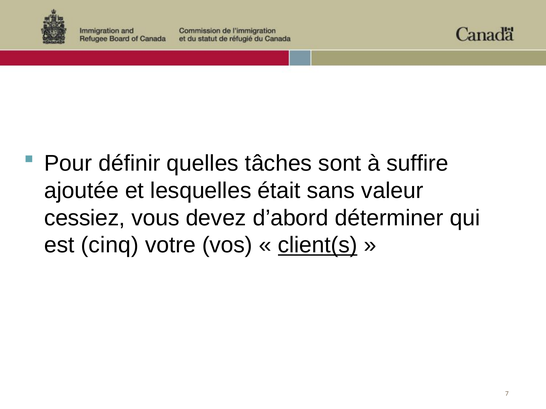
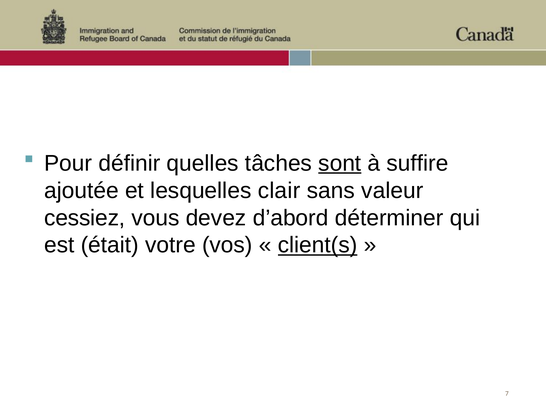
sont underline: none -> present (340, 164)
était: était -> clair (279, 191)
cinq: cinq -> était (110, 245)
